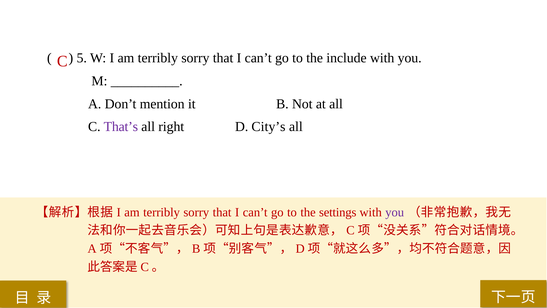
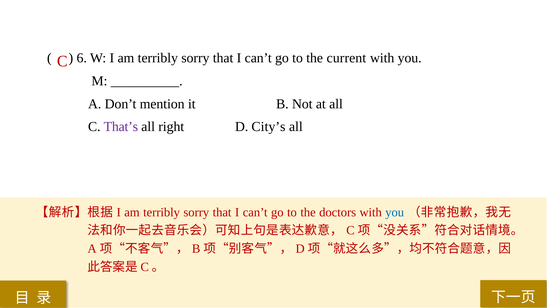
5: 5 -> 6 (82, 58)
include: include -> current (346, 58)
settings: settings -> doctors (338, 212)
you colour: purple -> blue (395, 212)
